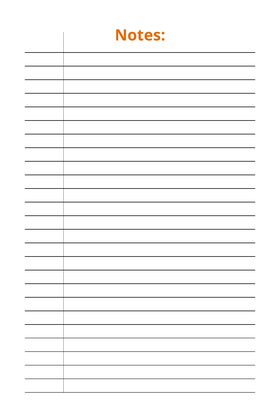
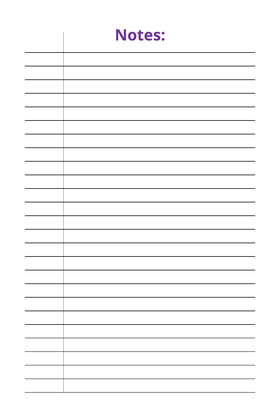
Notes colour: orange -> purple (140, 35)
